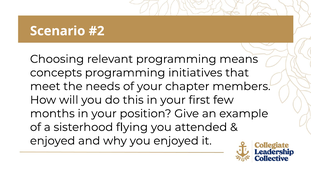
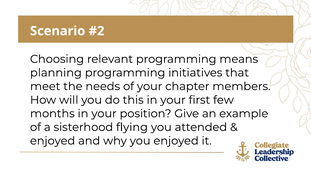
concepts: concepts -> planning (56, 73)
